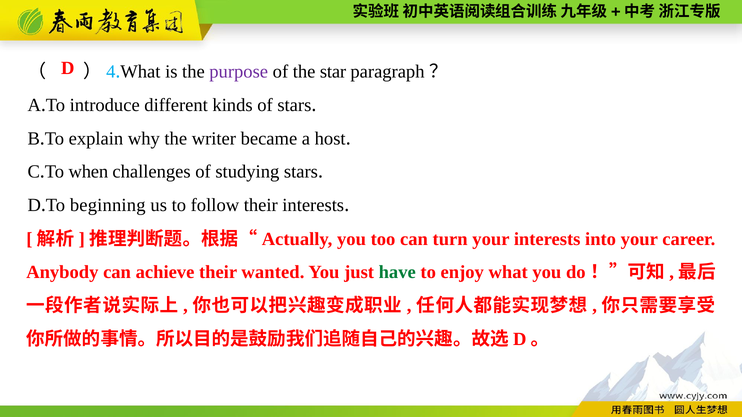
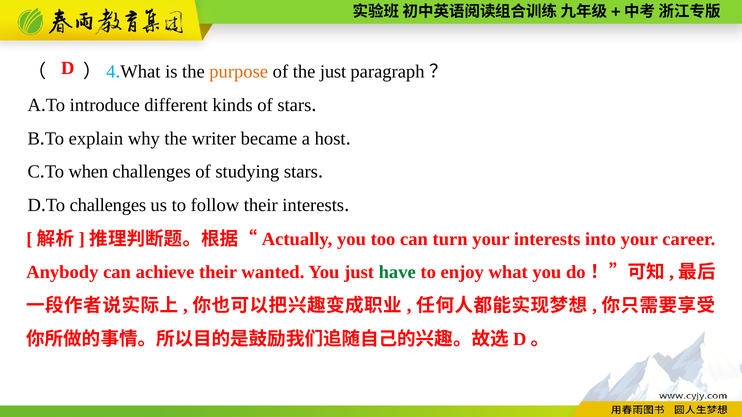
purpose colour: purple -> orange (239, 72)
the star: star -> just (333, 72)
To beginning: beginning -> challenges (108, 205)
